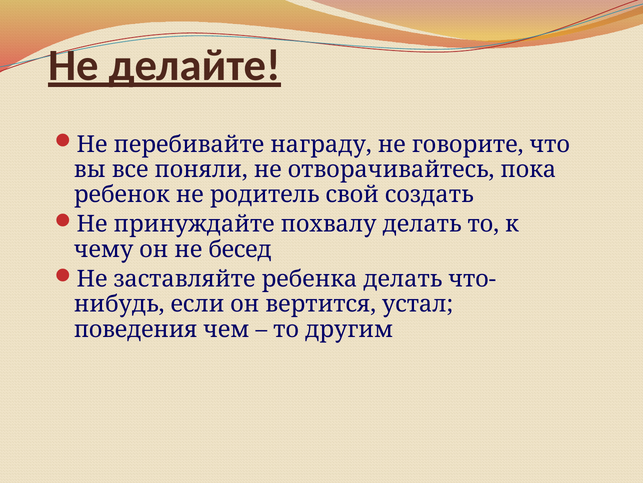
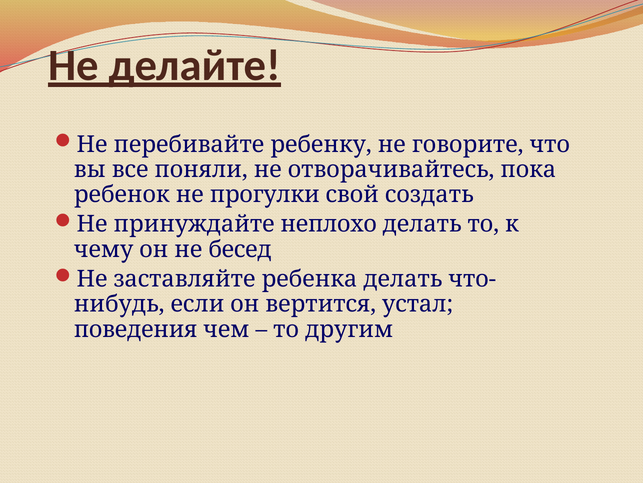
награду: награду -> ребенку (321, 144)
родитель: родитель -> прогулки (265, 194)
похвалу: похвалу -> неплохо (329, 224)
